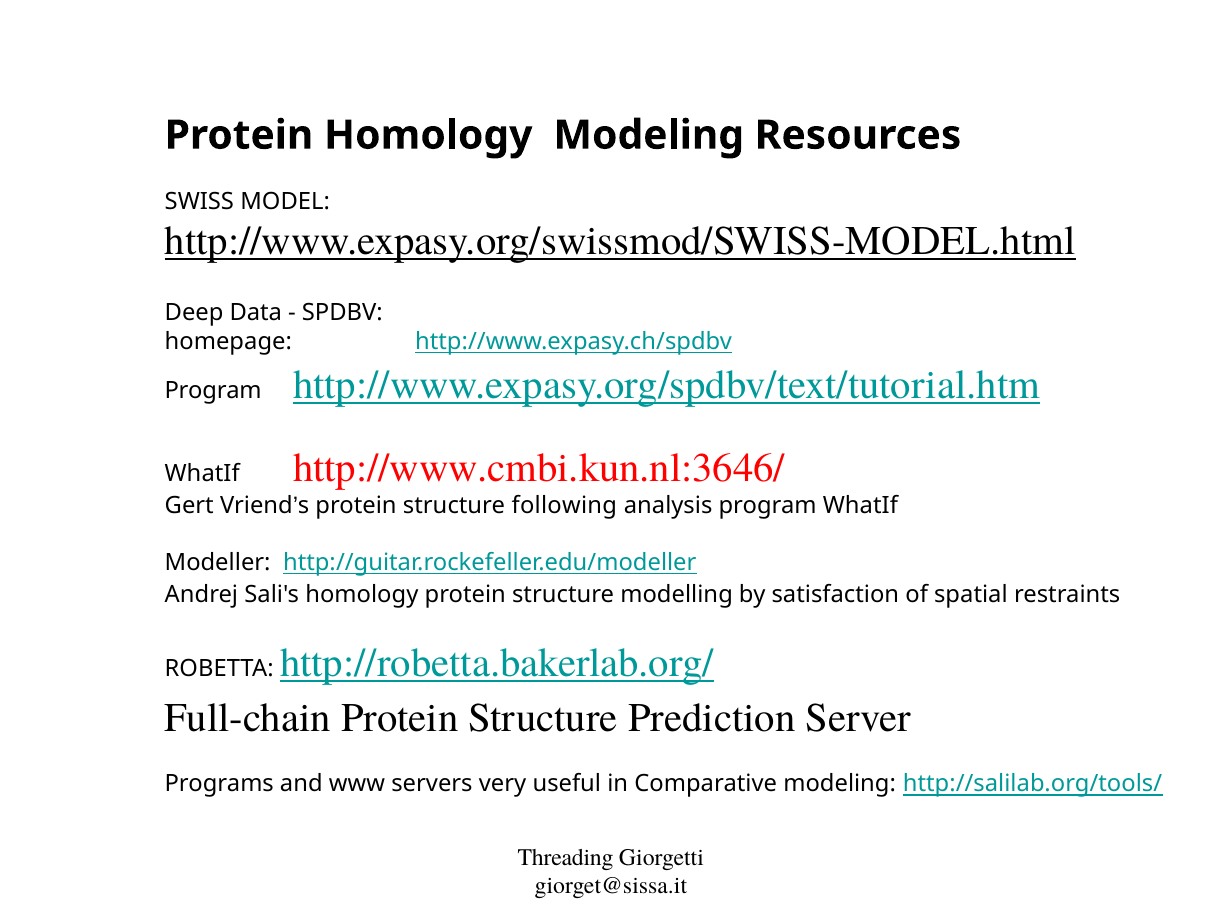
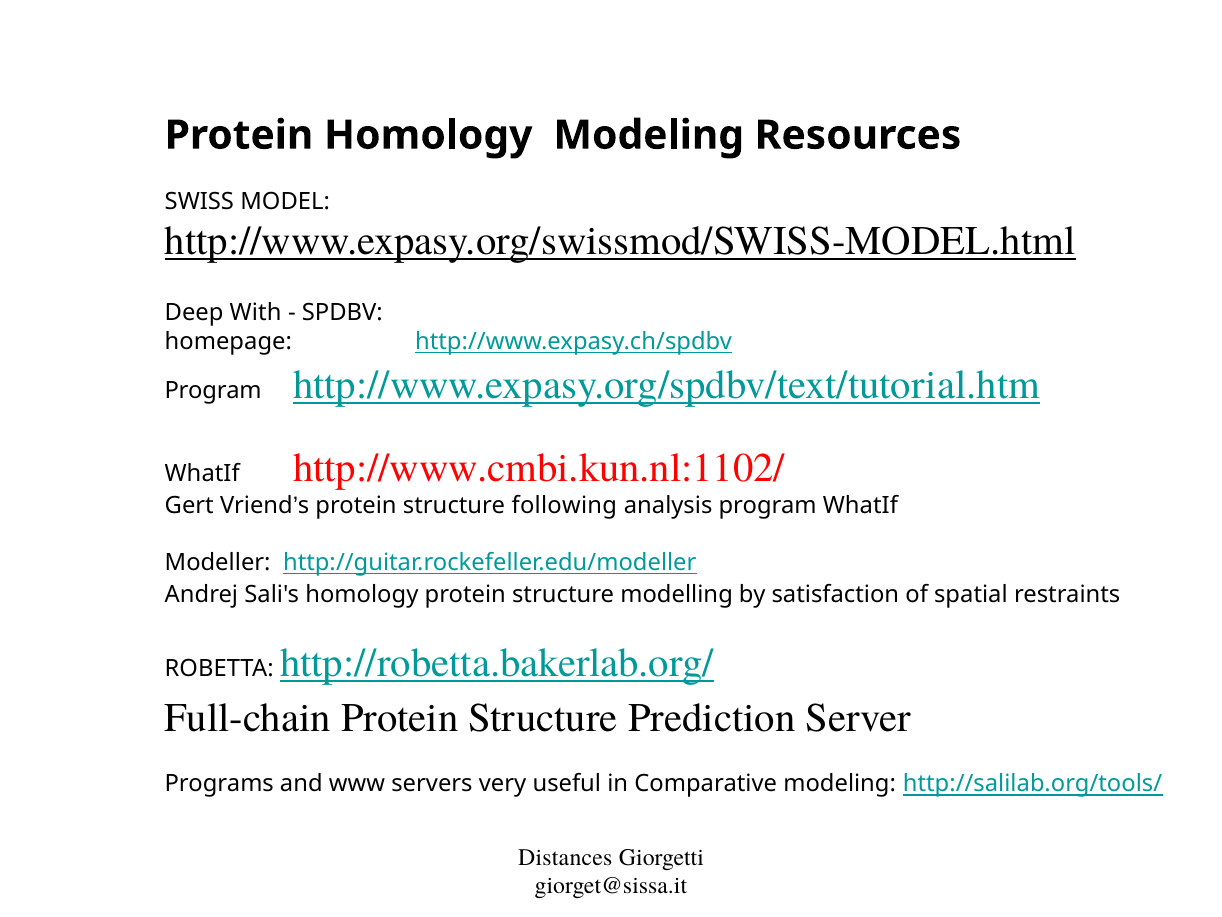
Data: Data -> With (256, 313)
http://www.cmbi.kun.nl:3646/: http://www.cmbi.kun.nl:3646/ -> http://www.cmbi.kun.nl:1102/ (539, 468)
Threading: Threading -> Distances (565, 857)
